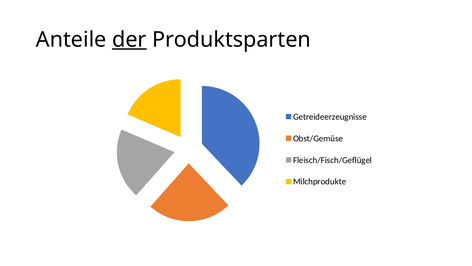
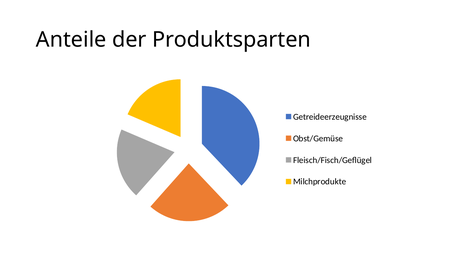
der underline: present -> none (129, 40)
